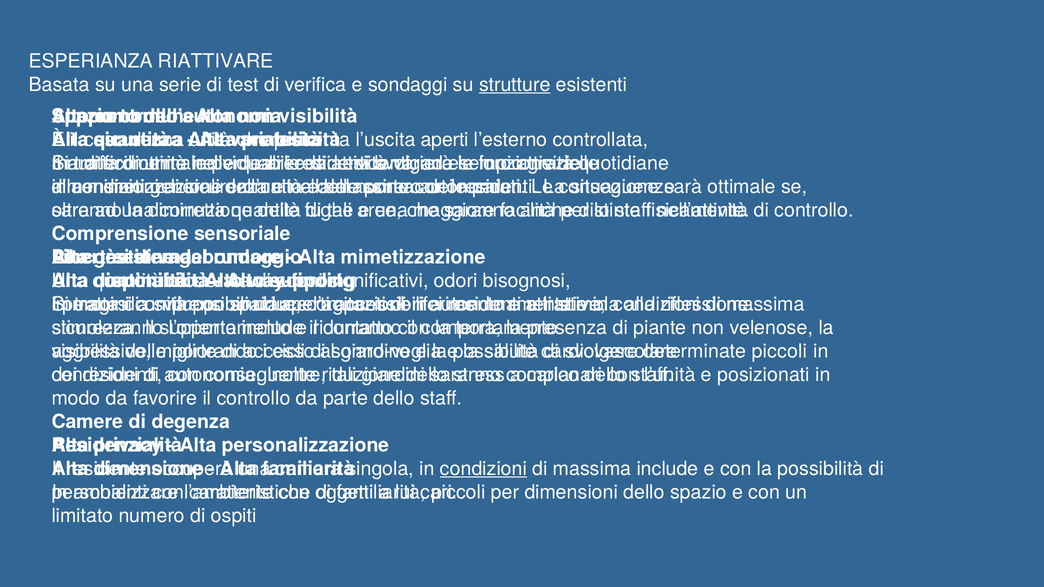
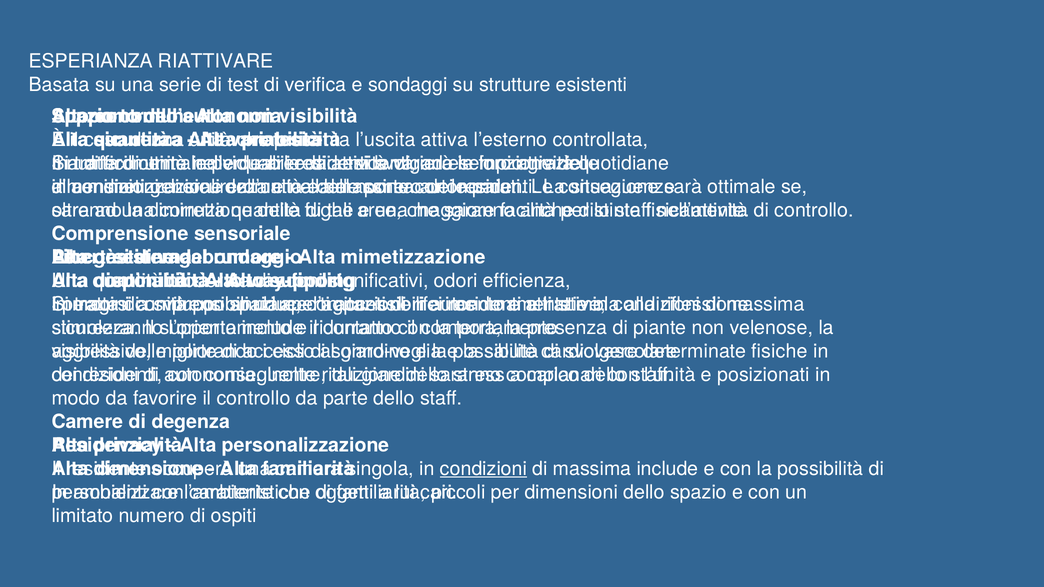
strutture underline: present -> none (515, 85)
l’uscita aperti: aperti -> attiva (445, 140)
bisognosi: bisognosi -> efficienza (527, 281)
determinate piccoli: piccoli -> fisiche (780, 351)
